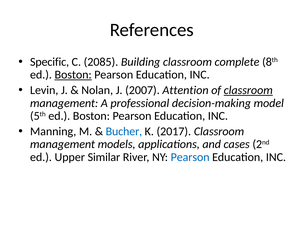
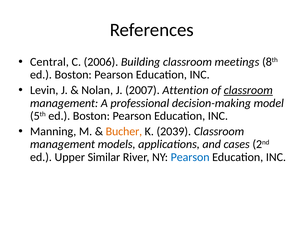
Specific: Specific -> Central (49, 62)
2085: 2085 -> 2006 (101, 62)
complete: complete -> meetings (237, 62)
Boston underline: present -> none (73, 75)
Bucher colour: blue -> orange (124, 131)
2017: 2017 -> 2039 (174, 131)
